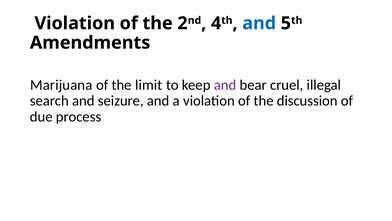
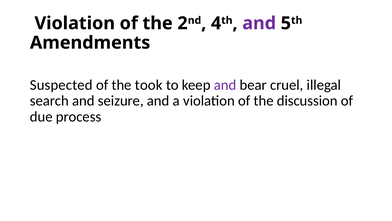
and colour: blue -> purple (259, 23)
Marijuana: Marijuana -> Suspected (61, 85)
limit: limit -> took (149, 85)
